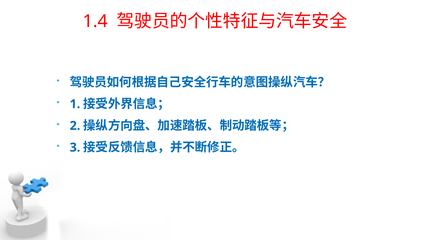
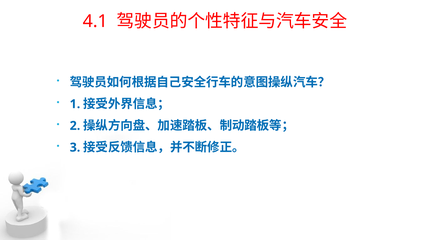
1.4: 1.4 -> 4.1 (95, 21)
